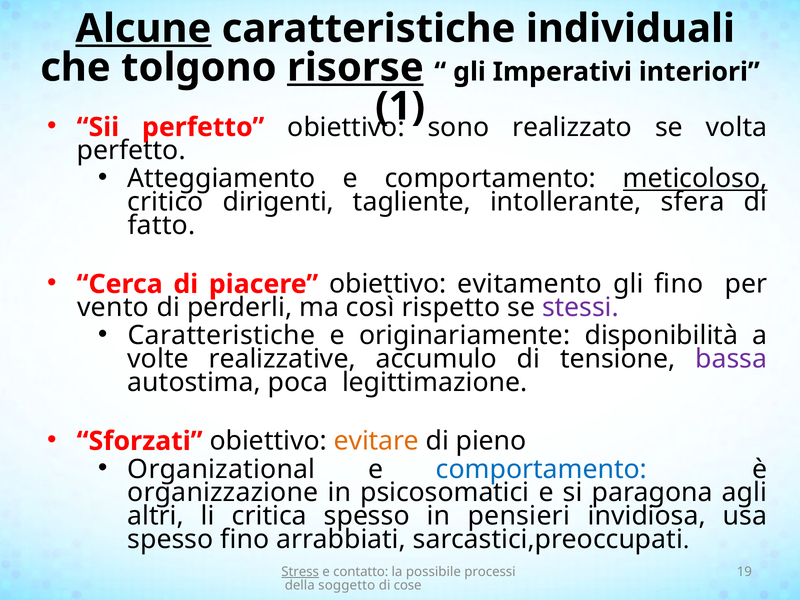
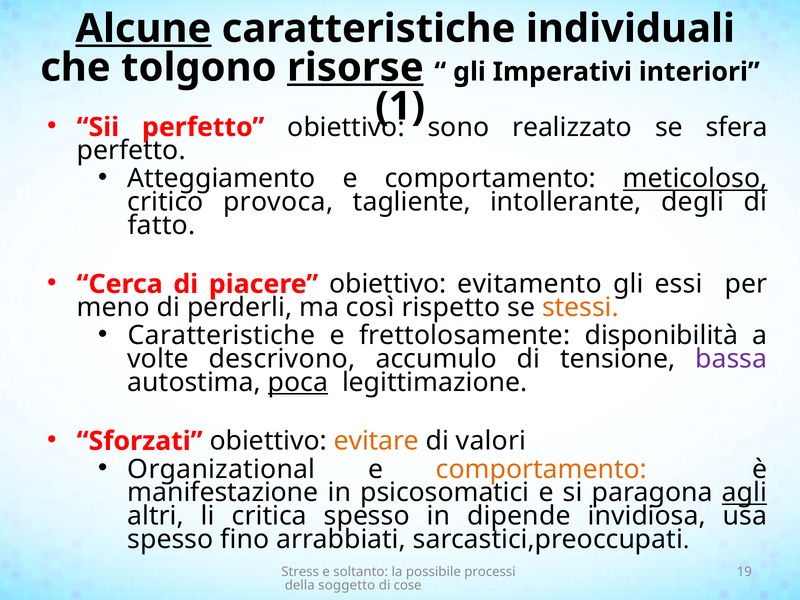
volta: volta -> sfera (737, 127)
dirigenti: dirigenti -> provoca (278, 202)
sfera: sfera -> degli (693, 202)
gli fino: fino -> essi (679, 284)
vento: vento -> meno (113, 308)
stessi colour: purple -> orange (581, 308)
originariamente: originariamente -> frettolosamente (465, 336)
realizzative: realizzative -> descrivono (282, 359)
poca underline: none -> present (298, 382)
pieno: pieno -> valori (491, 441)
comportamento colour: blue -> orange (541, 469)
organizzazione: organizzazione -> manifestazione (223, 493)
agli underline: none -> present (745, 493)
pensieri: pensieri -> dipende (519, 516)
Stress underline: present -> none (300, 572)
contatto: contatto -> soltanto (361, 572)
